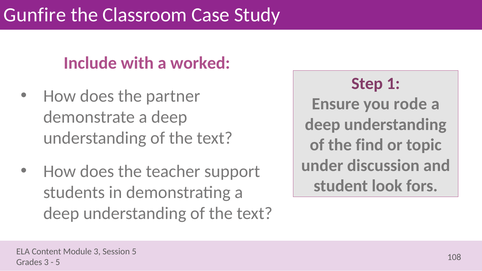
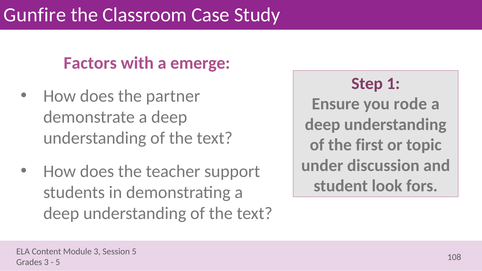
Include: Include -> Factors (90, 63)
worked: worked -> emerge (200, 63)
find: find -> first (370, 145)
